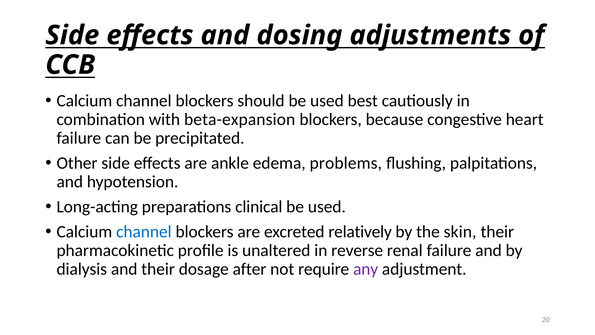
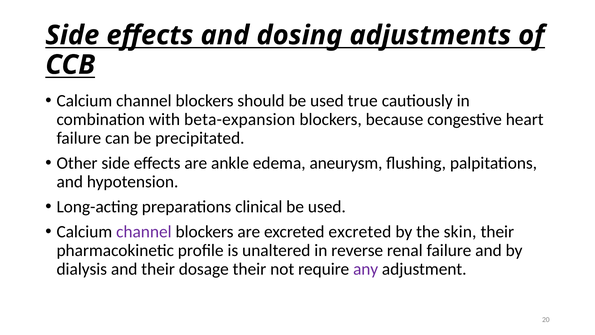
best: best -> true (363, 101)
problems: problems -> aneurysm (346, 163)
channel colour: blue -> purple (144, 231)
excreted relatively: relatively -> excreted (360, 231)
dosage after: after -> their (249, 269)
